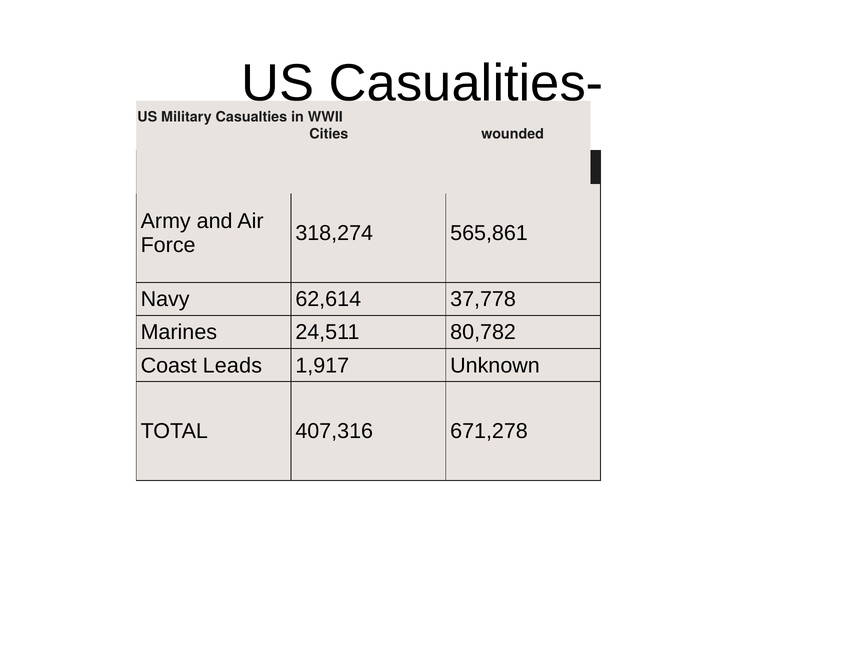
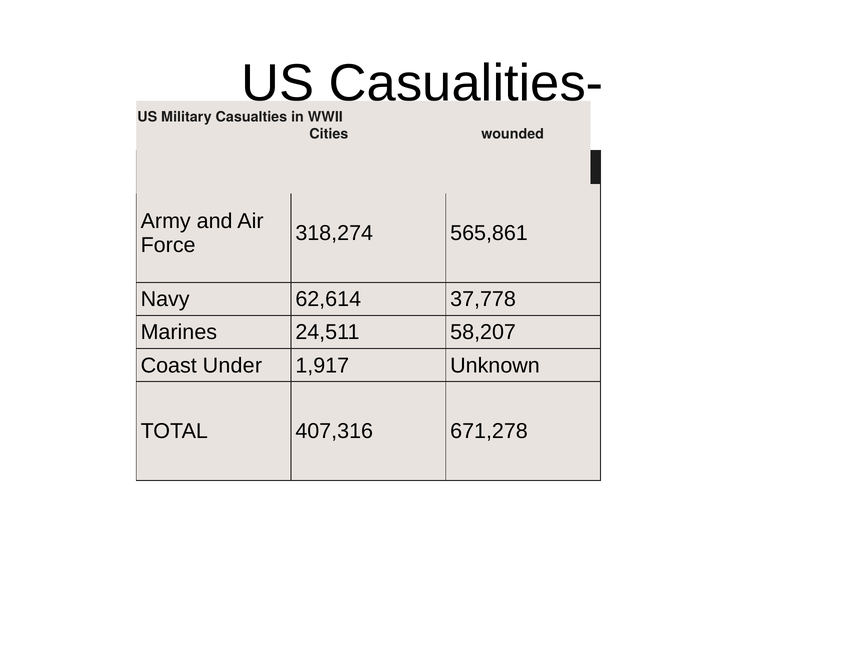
80,782: 80,782 -> 58,207 (483, 332)
Leads: Leads -> Under (232, 365)
